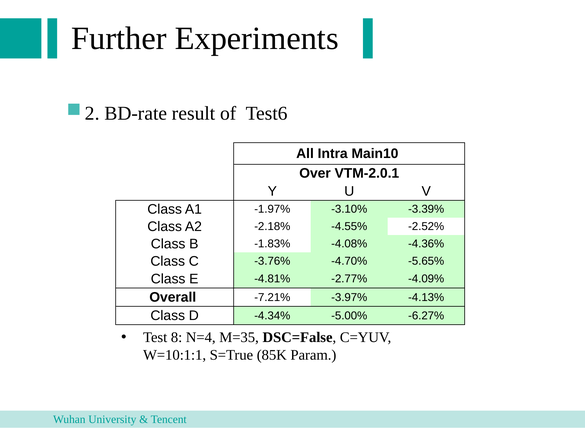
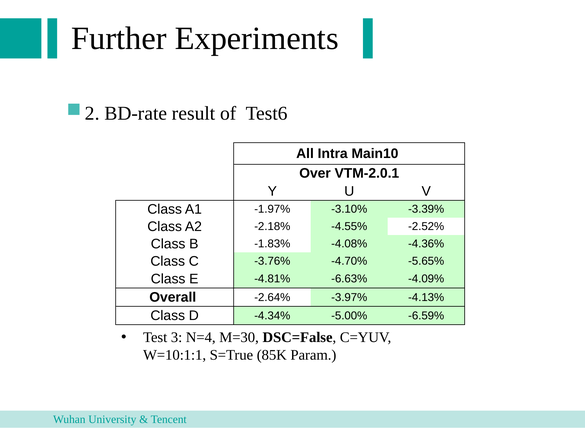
-2.77%: -2.77% -> -6.63% (349, 279)
-7.21%: -7.21% -> -2.64% (272, 297)
-6.27%: -6.27% -> -6.59% (426, 315)
8: 8 -> 3 (177, 337)
M=35: M=35 -> M=30 (239, 337)
